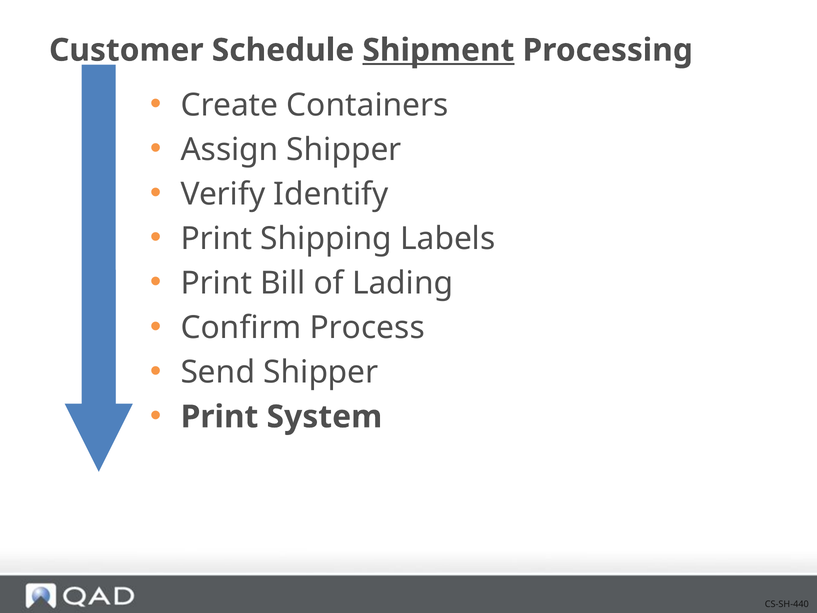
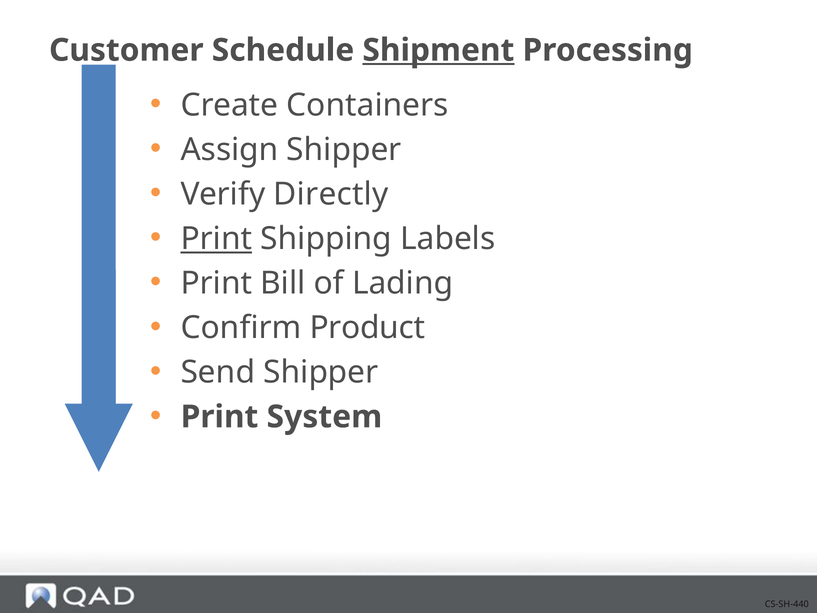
Identify: Identify -> Directly (331, 194)
Print underline: none -> present (216, 239)
Process: Process -> Product (367, 328)
